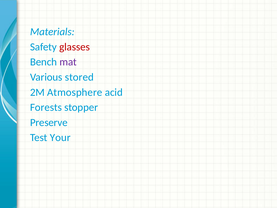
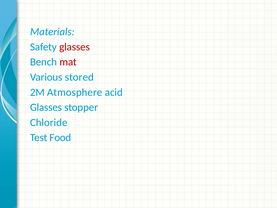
mat colour: purple -> red (68, 62)
Forests: Forests -> Glasses (46, 107)
Preserve: Preserve -> Chloride (49, 122)
Your: Your -> Food (60, 137)
